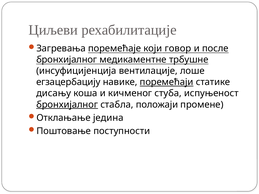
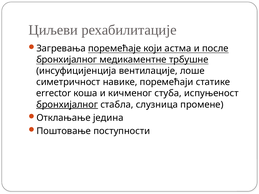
говор: говор -> астма (178, 49)
егзацербацију: егзацербацију -> симетричност (68, 82)
поремећаји underline: present -> none (167, 82)
дисању: дисању -> errector (54, 93)
положаји: положаји -> слузница (157, 105)
